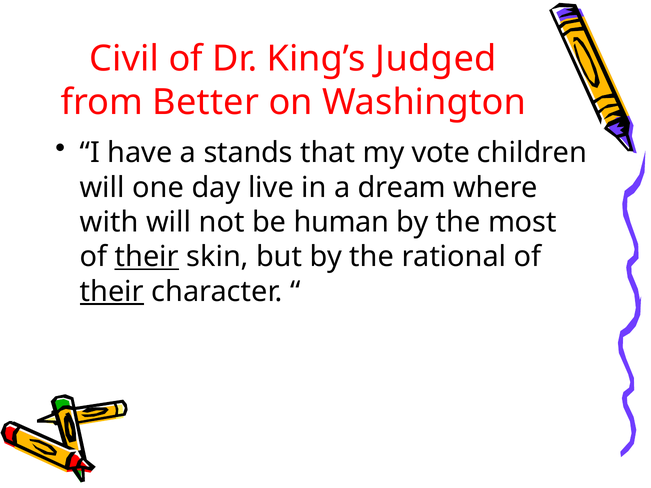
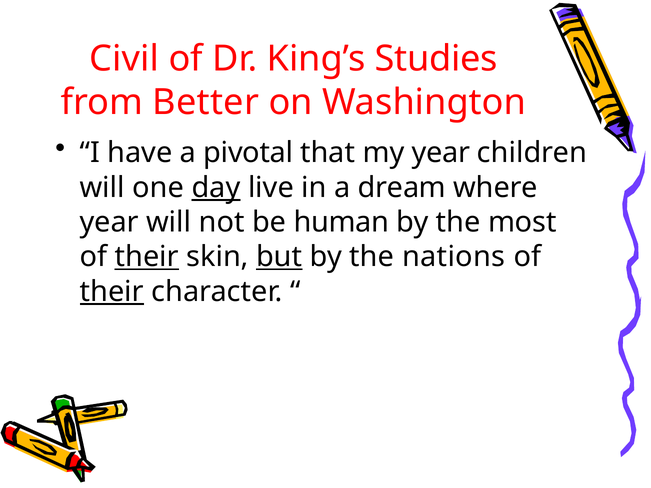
Judged: Judged -> Studies (436, 59)
stands: stands -> pivotal (248, 153)
my vote: vote -> year (441, 153)
day underline: none -> present (216, 188)
with: with -> year (109, 222)
but underline: none -> present (279, 257)
rational: rational -> nations (454, 257)
